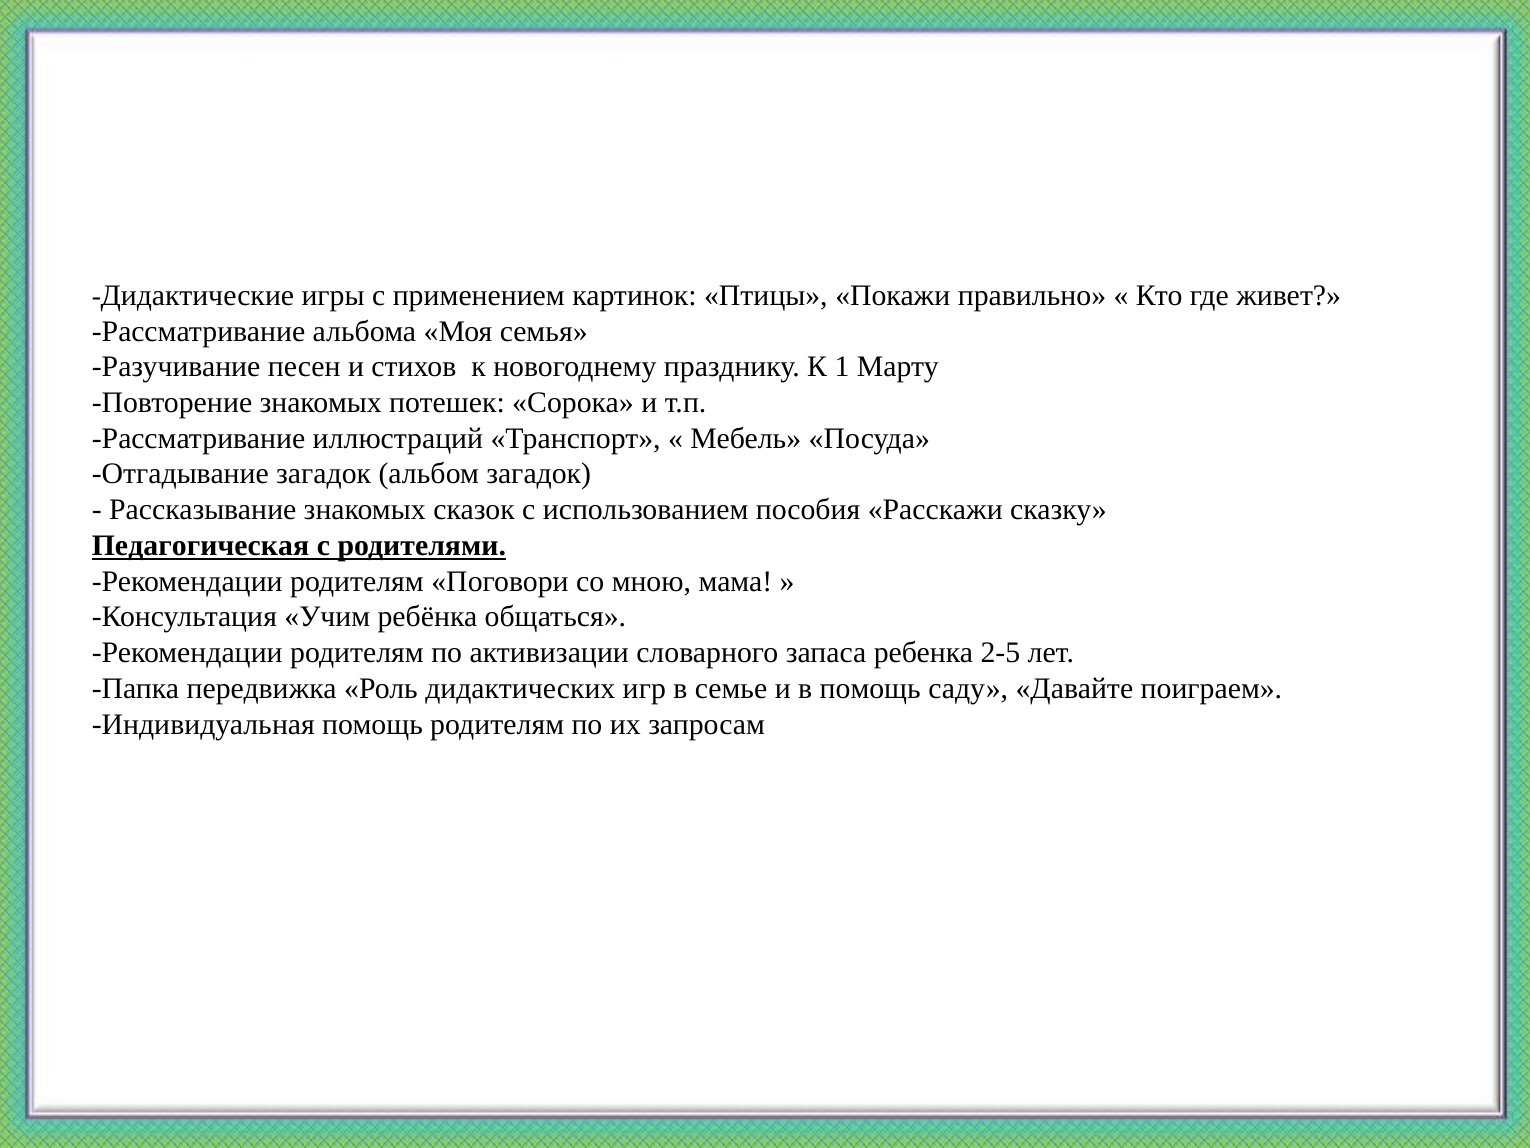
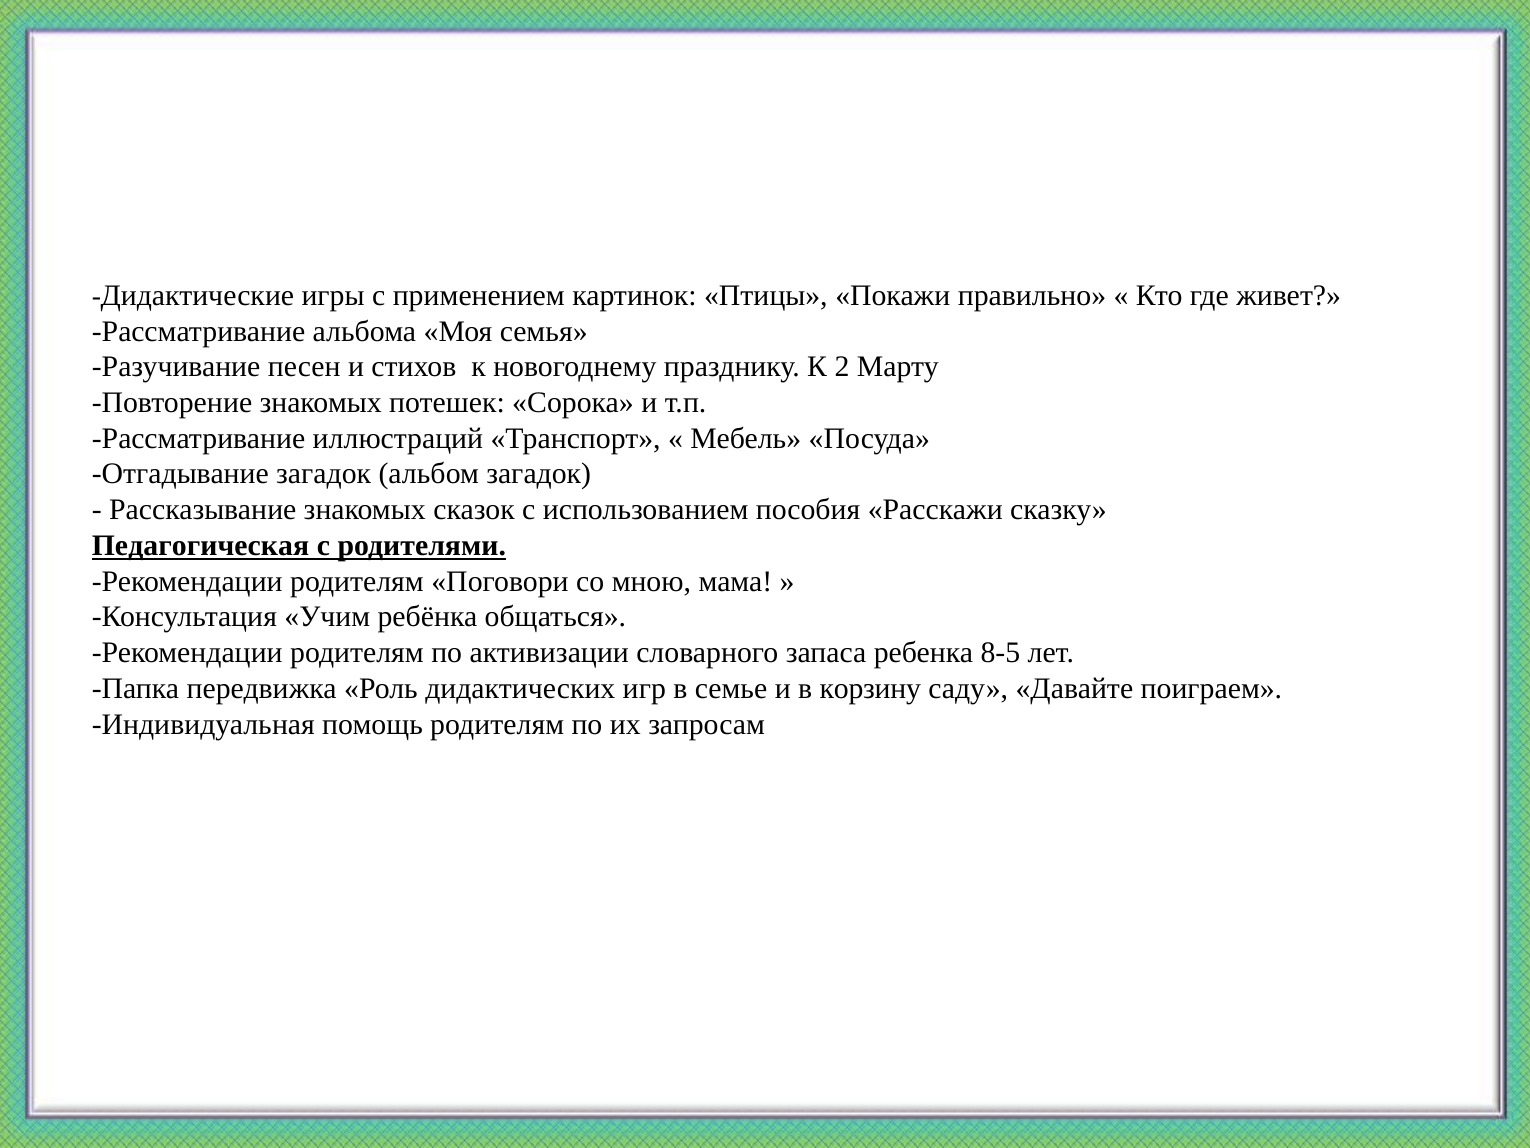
1: 1 -> 2 (842, 367)
2-5: 2-5 -> 8-5 (1000, 653)
в помощь: помощь -> корзину (870, 688)
